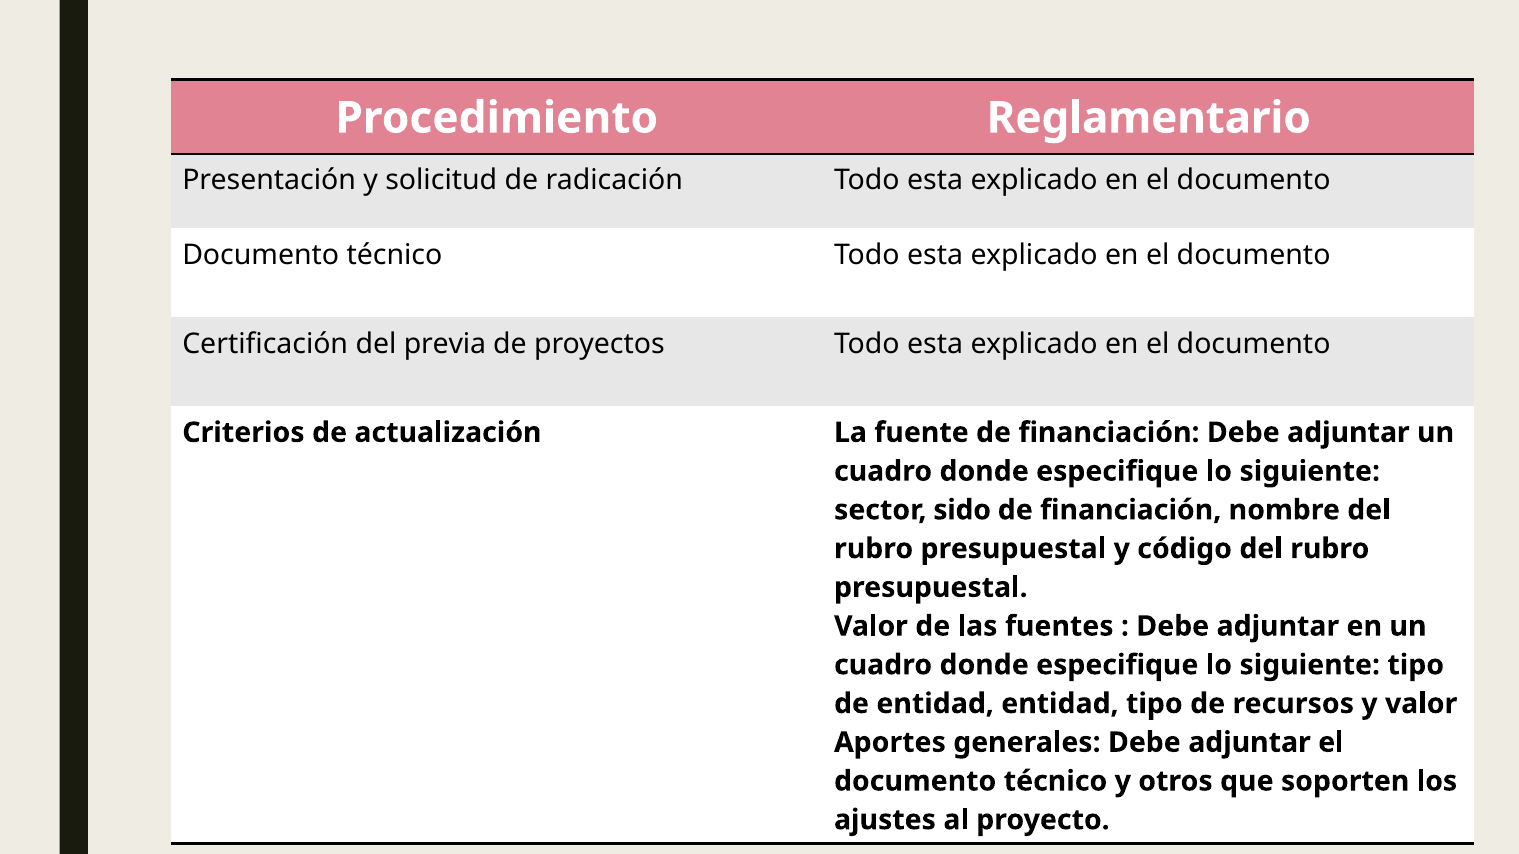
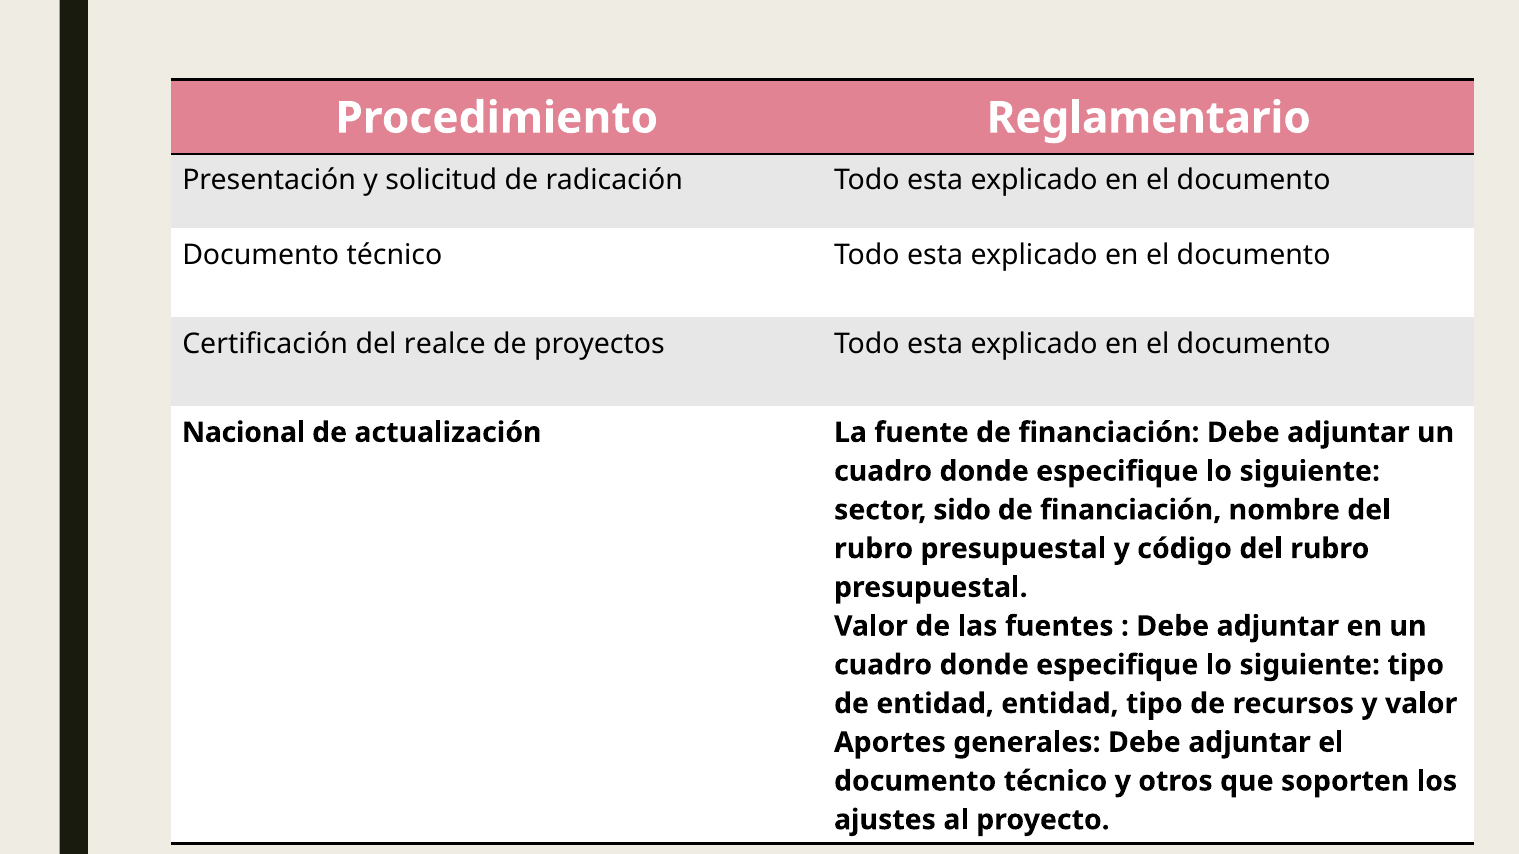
previa: previa -> realce (445, 344)
Criterios: Criterios -> Nacional (244, 433)
